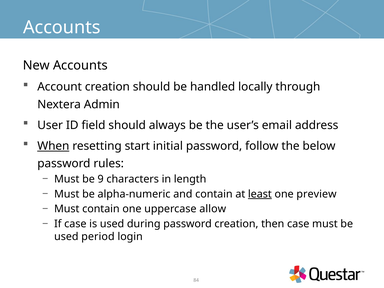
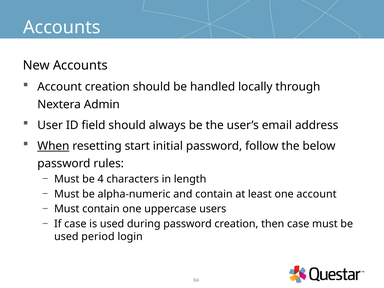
9: 9 -> 4 (101, 179)
least underline: present -> none (260, 194)
one preview: preview -> account (316, 194)
allow: allow -> users (213, 209)
